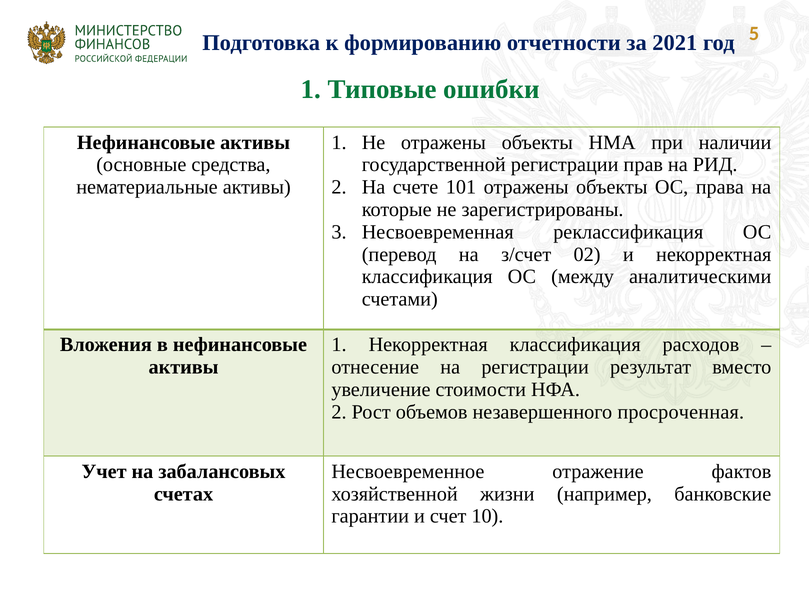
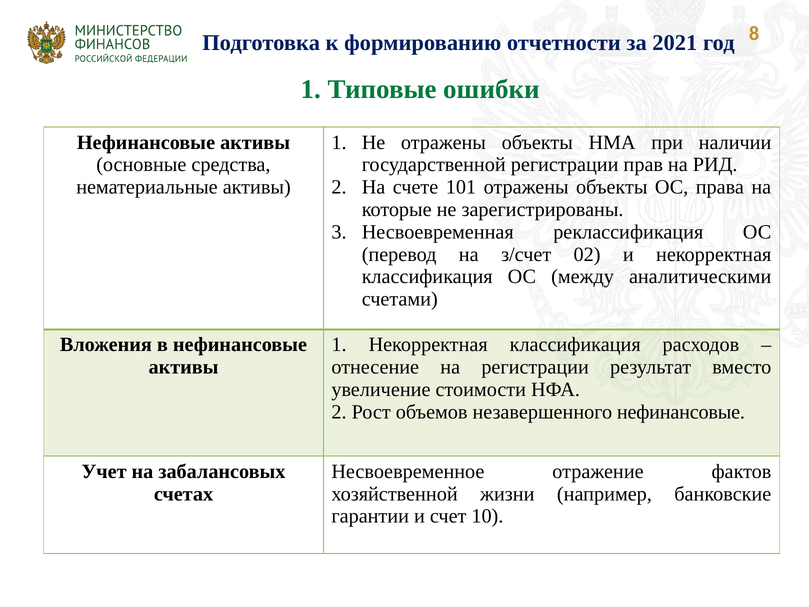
5: 5 -> 8 (754, 33)
незавершенного просроченная: просроченная -> нефинансовые (681, 412)
